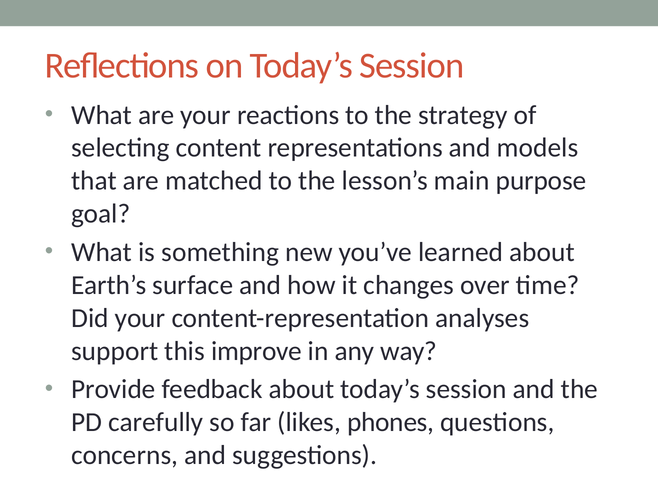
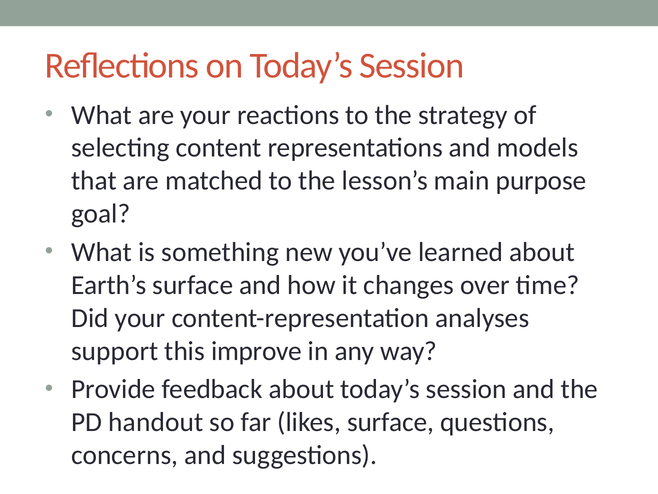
carefully: carefully -> handout (156, 422)
likes phones: phones -> surface (391, 422)
